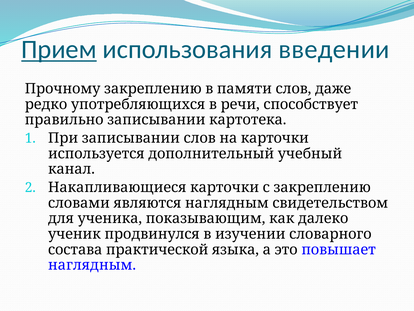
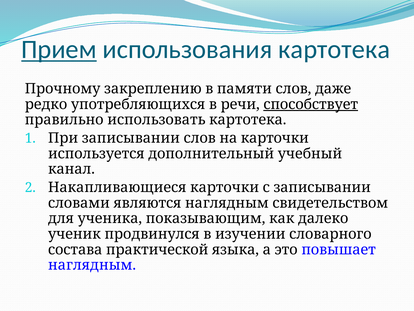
использования введении: введении -> картотека (334, 50)
способствует underline: none -> present (311, 104)
правильно записывании: записывании -> использовать (156, 120)
с закреплению: закреплению -> записывании (322, 187)
